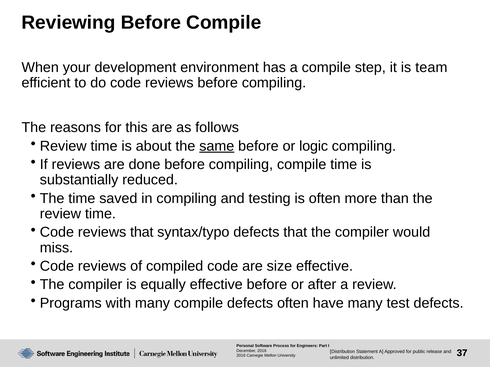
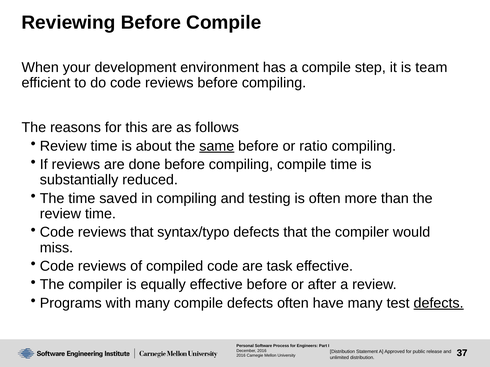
logic: logic -> ratio (314, 146)
size: size -> task (280, 266)
defects underline: none -> present (439, 303)
